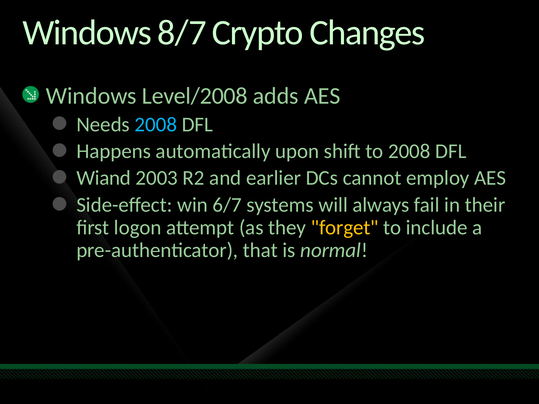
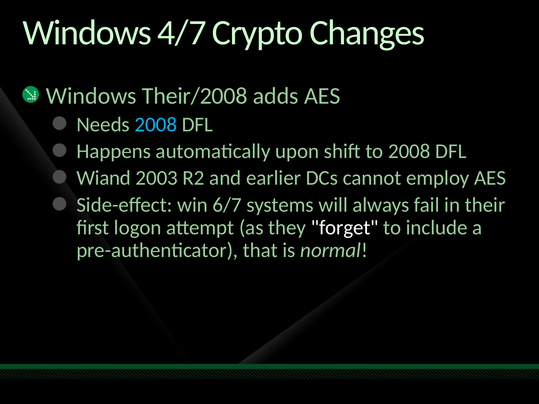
8/7: 8/7 -> 4/7 (182, 33)
Level/2008: Level/2008 -> Their/2008 (195, 96)
forget colour: yellow -> white (345, 228)
